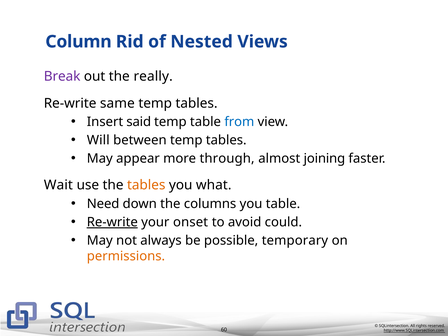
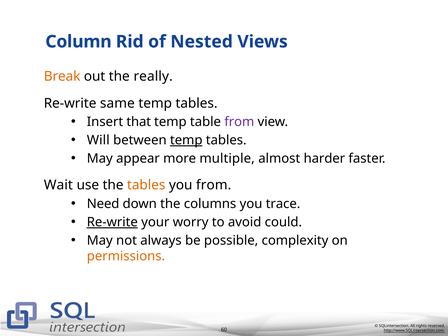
Break colour: purple -> orange (62, 76)
said: said -> that (139, 122)
from colour: blue -> purple (239, 122)
temp underline: none -> present (186, 140)
through: through -> multiple (227, 159)
joining: joining -> harder (324, 159)
you what: what -> from (214, 185)
you table: table -> trace (283, 204)
onset: onset -> worry (191, 222)
temporary: temporary -> complexity (295, 241)
